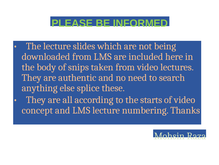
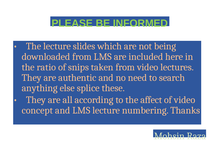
body: body -> ratio (46, 67)
starts: starts -> affect (151, 99)
